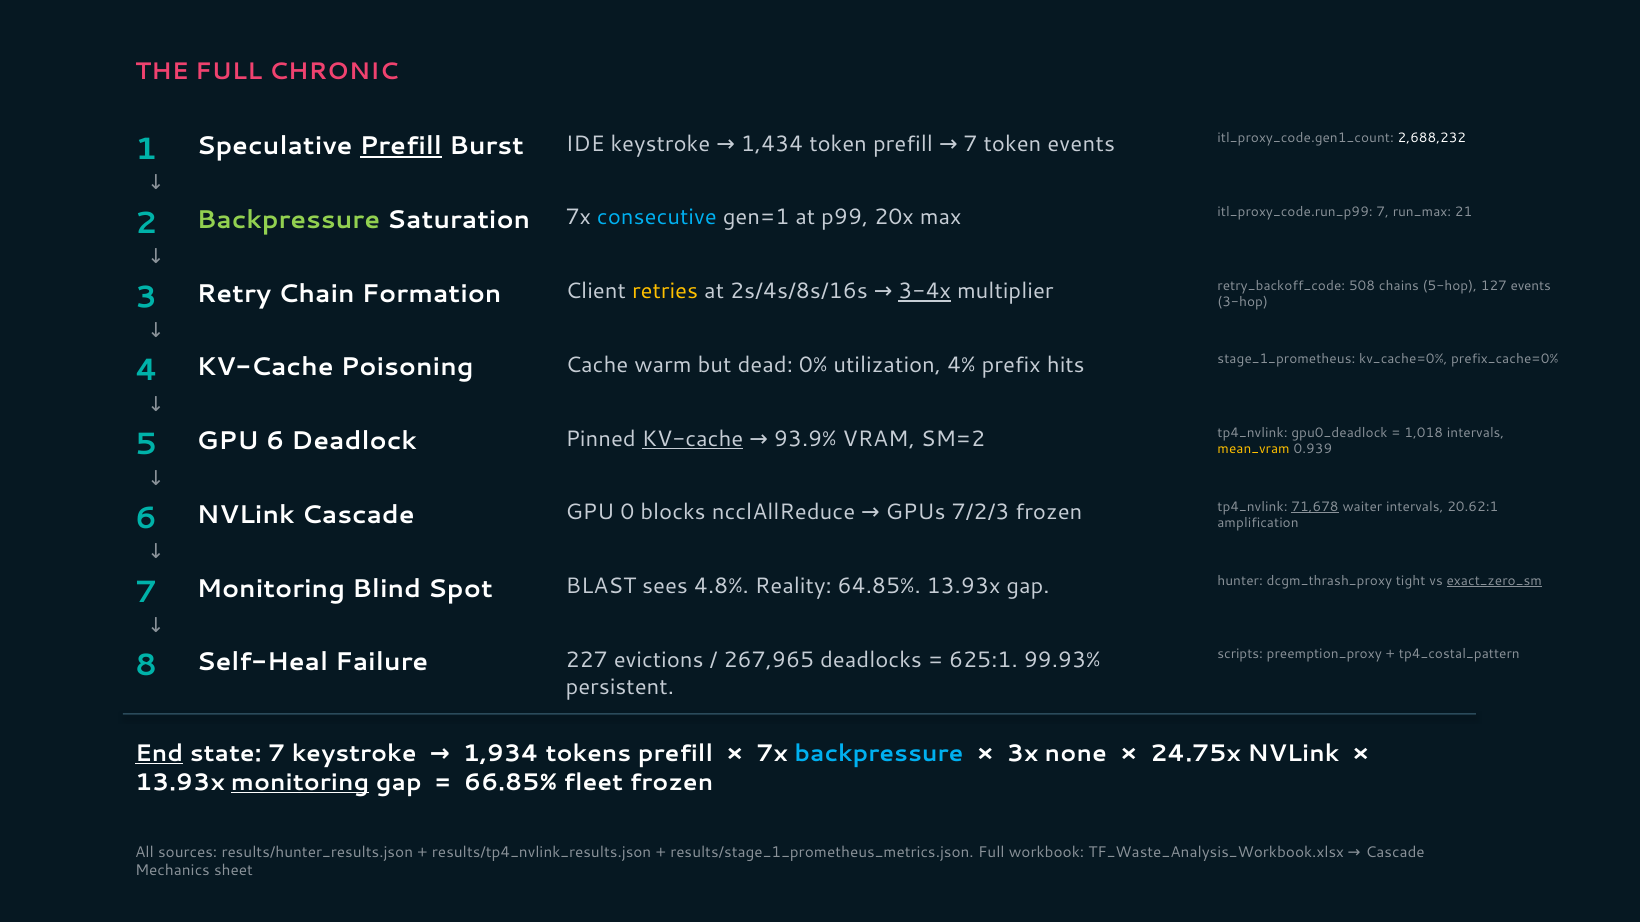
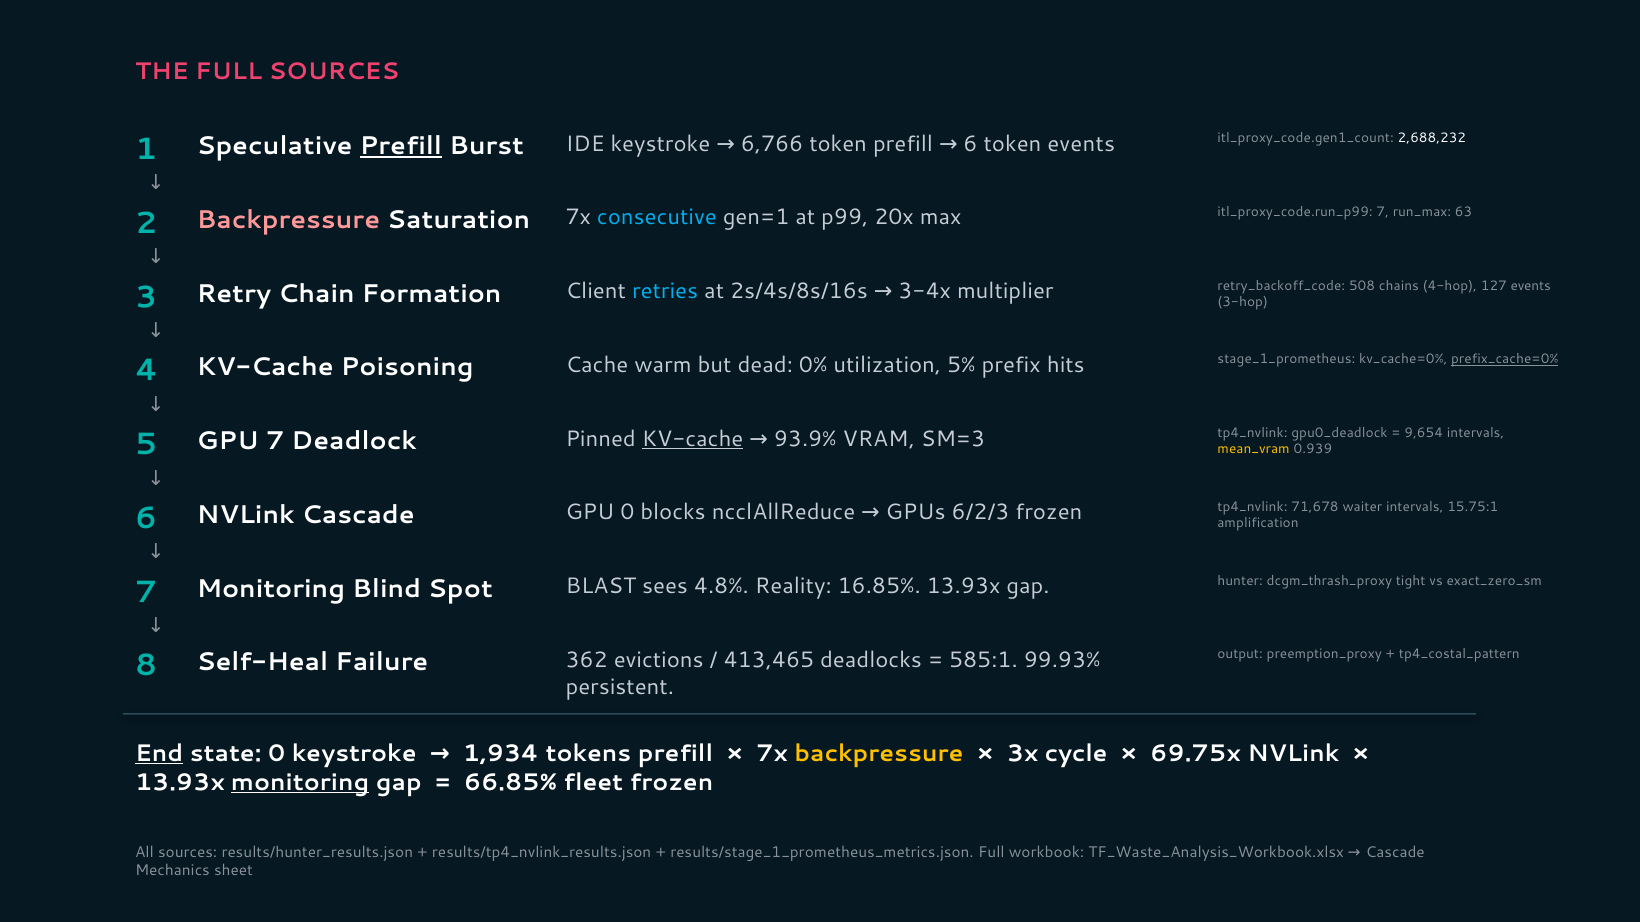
FULL CHRONIC: CHRONIC -> SOURCES (334, 71)
1,434: 1,434 -> 6,766 (772, 144)
prefill 7: 7 -> 6 (970, 144)
Backpressure colour: light green -> pink (288, 220)
21: 21 -> 63 (1464, 212)
5-hop: 5-hop -> 4-hop (1450, 286)
retries colour: yellow -> light blue (665, 292)
3-4x underline: present -> none (925, 292)
4%: 4% -> 5% (961, 365)
prefix_cache=0% underline: none -> present (1505, 360)
1,018: 1,018 -> 9,654 (1424, 433)
GPU 6: 6 -> 7 (275, 441)
SM=2: SM=2 -> SM=3 (953, 439)
71,678 underline: present -> none (1315, 507)
20.62:1: 20.62:1 -> 15.75:1 (1473, 507)
7/2/3: 7/2/3 -> 6/2/3 (981, 513)
64.85%: 64.85% -> 16.85% (879, 587)
exact_zero_sm underline: present -> none (1494, 581)
scripts: scripts -> output (1240, 655)
227: 227 -> 362 (587, 661)
267,965: 267,965 -> 413,465 (769, 661)
625:1: 625:1 -> 585:1 (983, 661)
state 7: 7 -> 0 (277, 754)
backpressure colour: light blue -> yellow (879, 754)
none: none -> cycle (1076, 754)
24.75x: 24.75x -> 69.75x (1195, 754)
